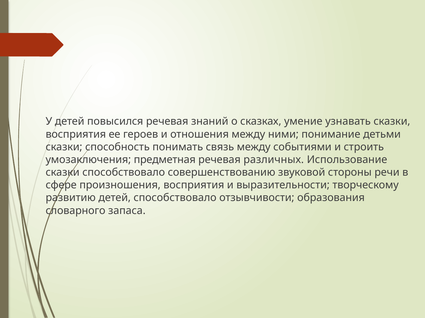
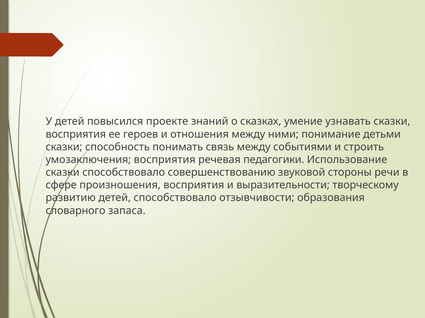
повысился речевая: речевая -> проекте (167, 122)
умозаключения предметная: предметная -> восприятия (165, 160)
различных: различных -> педагогики (274, 160)
